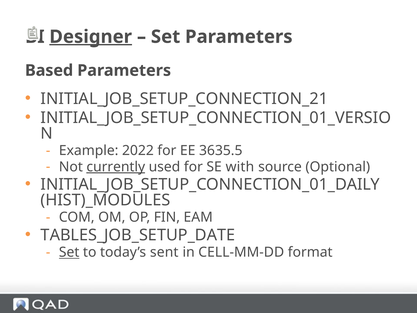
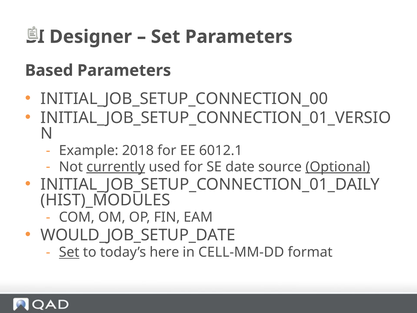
Designer underline: present -> none (91, 37)
INITIAL_JOB_SETUP_CONNECTION_21: INITIAL_JOB_SETUP_CONNECTION_21 -> INITIAL_JOB_SETUP_CONNECTION_00 (184, 99)
2022: 2022 -> 2018 (138, 151)
3635.5: 3635.5 -> 6012.1 (221, 151)
with: with -> date (240, 167)
Optional underline: none -> present (338, 167)
TABLES_JOB_SETUP_DATE: TABLES_JOB_SETUP_DATE -> WOULD_JOB_SETUP_DATE (138, 235)
sent: sent -> here (164, 252)
